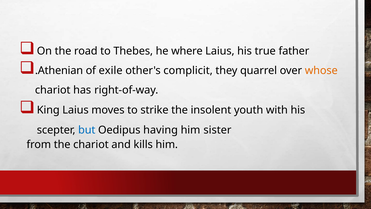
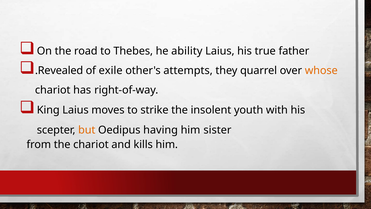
where: where -> ability (187, 51)
.Athenian: .Athenian -> .Revealed (59, 70)
complicit: complicit -> attempts (188, 70)
but colour: blue -> orange (87, 130)
